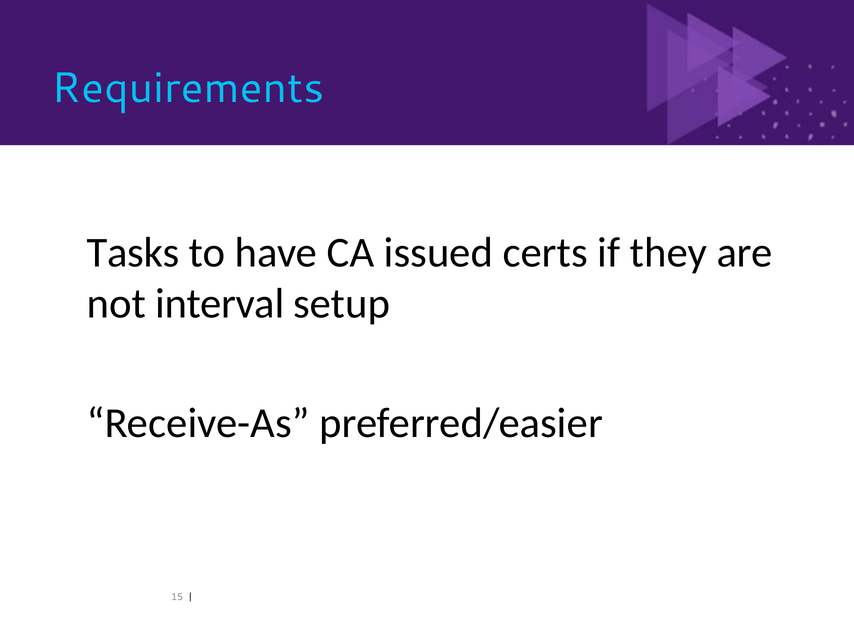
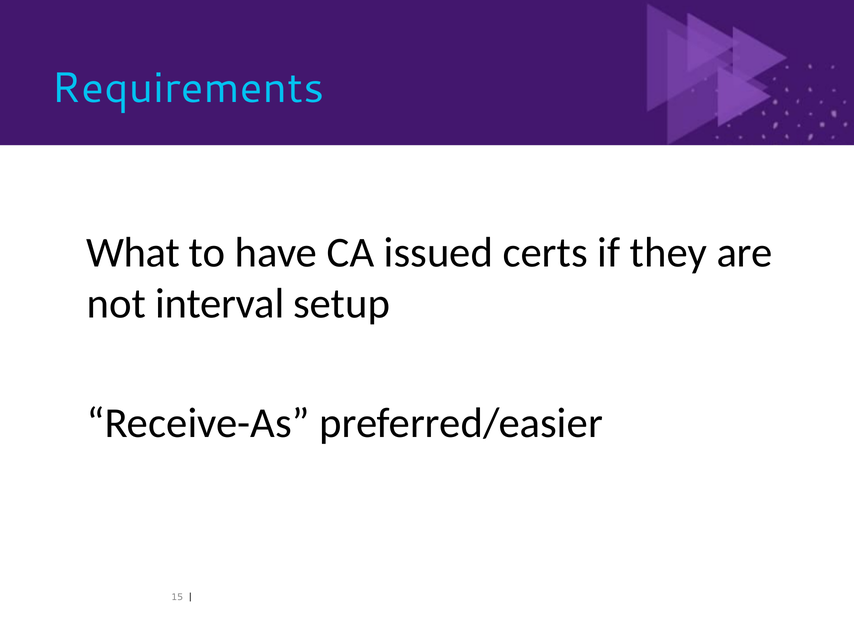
Tasks: Tasks -> What (133, 253)
